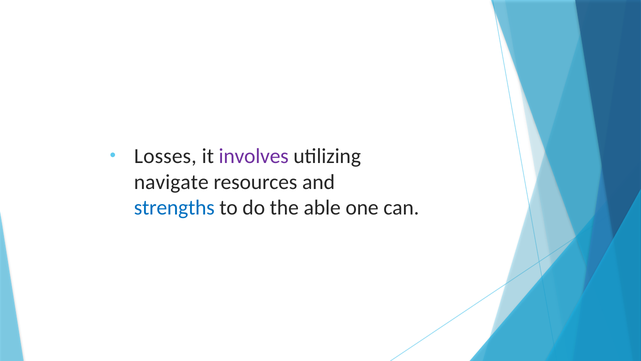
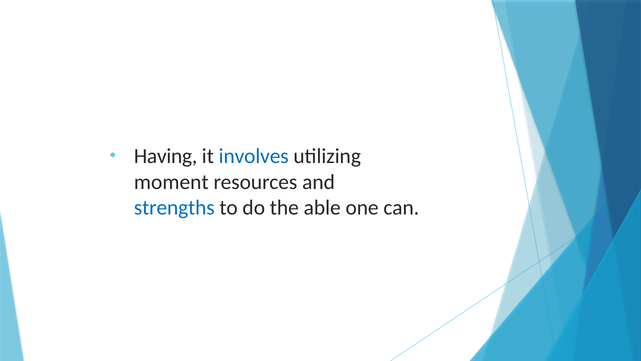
Losses: Losses -> Having (166, 156)
involves colour: purple -> blue (254, 156)
navigate: navigate -> moment (171, 182)
